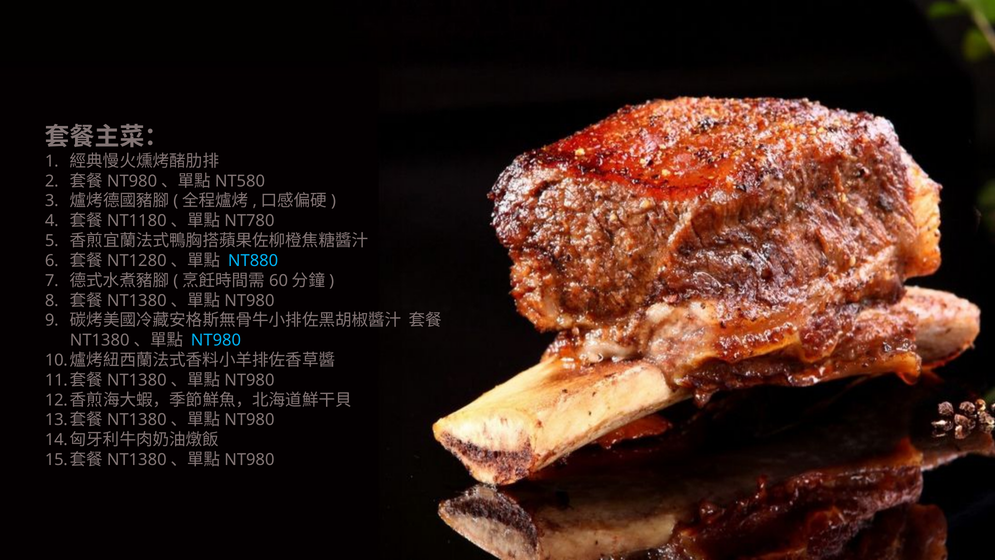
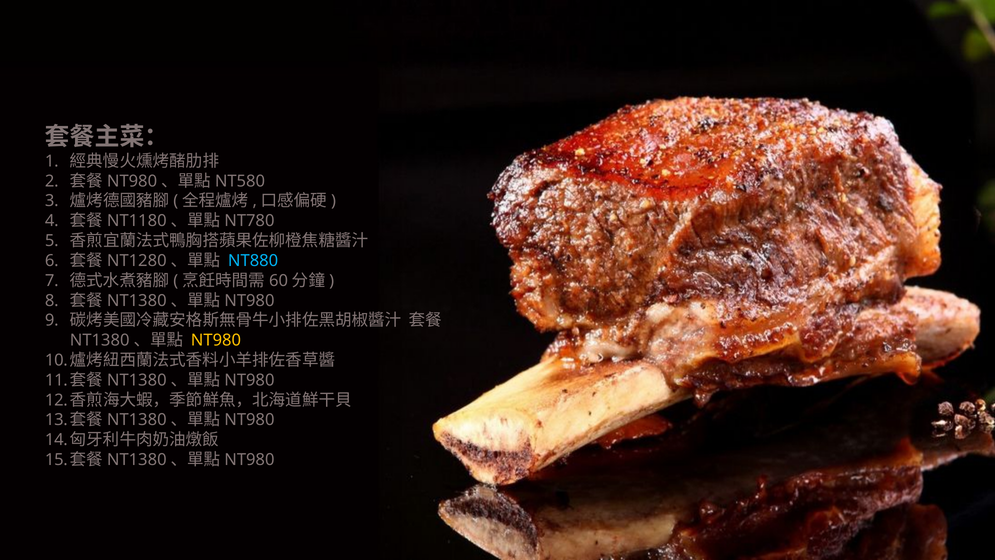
NT980 colour: light blue -> yellow (216, 340)
